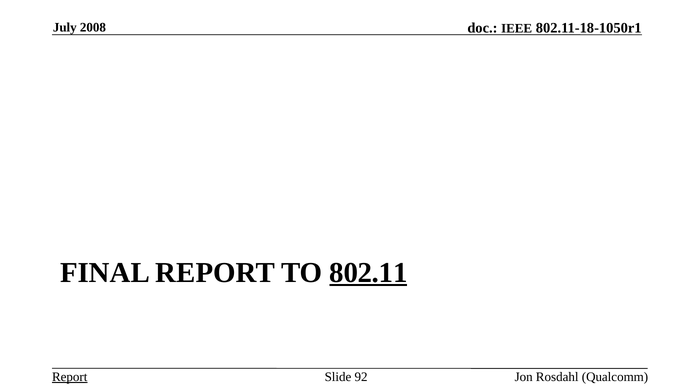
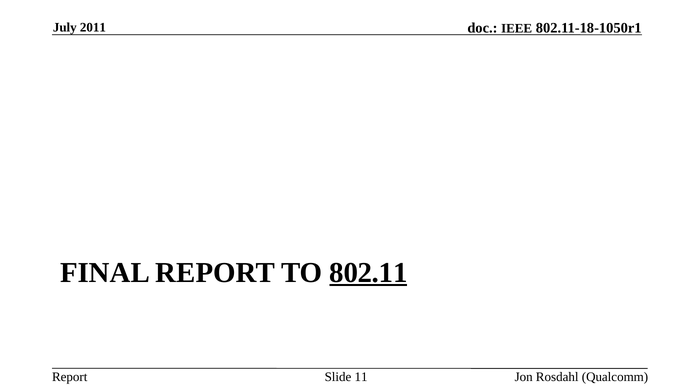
2008: 2008 -> 2011 (93, 28)
Report underline: present -> none (70, 377)
92: 92 -> 11 (361, 377)
